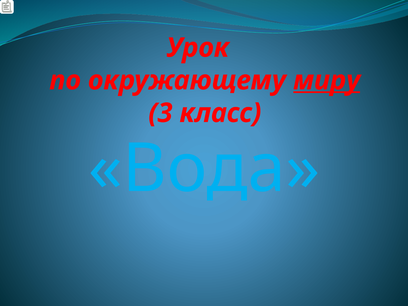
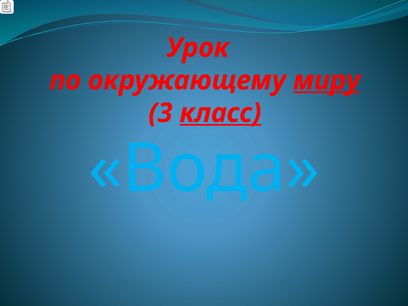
класс underline: none -> present (220, 113)
